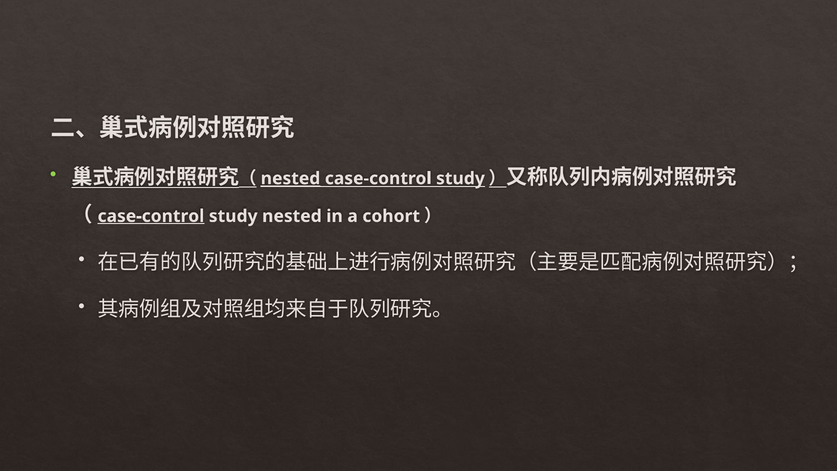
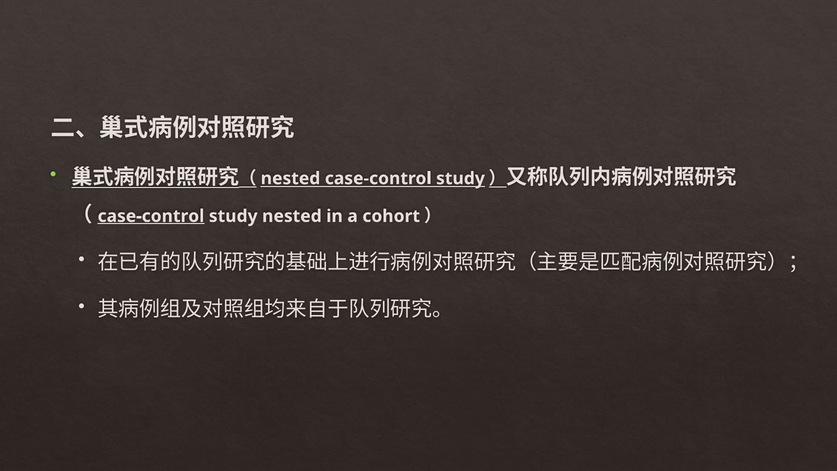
nested underline: present -> none (290, 178)
